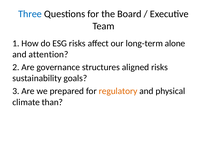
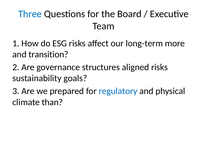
alone: alone -> more (175, 43)
attention: attention -> transition (48, 54)
regulatory colour: orange -> blue (118, 91)
